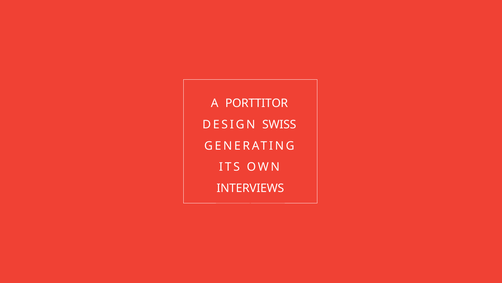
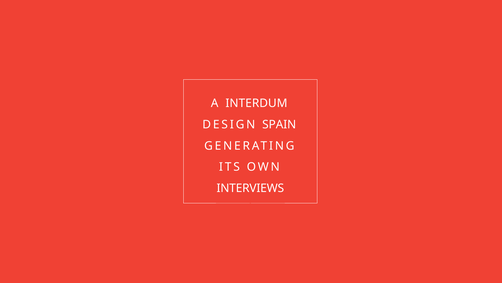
PORTTITOR: PORTTITOR -> INTERDUM (256, 103)
SWISS: SWISS -> SPAIN (279, 124)
